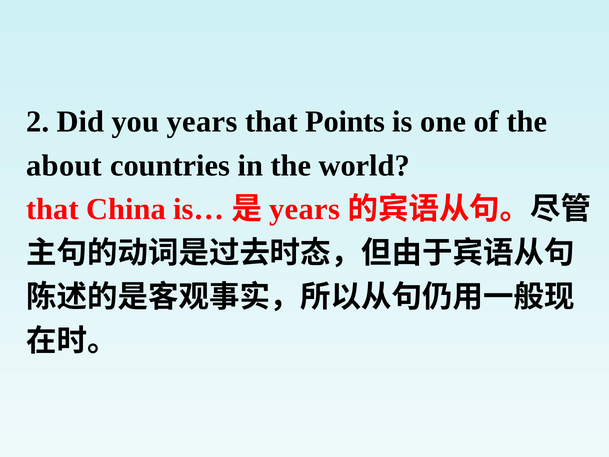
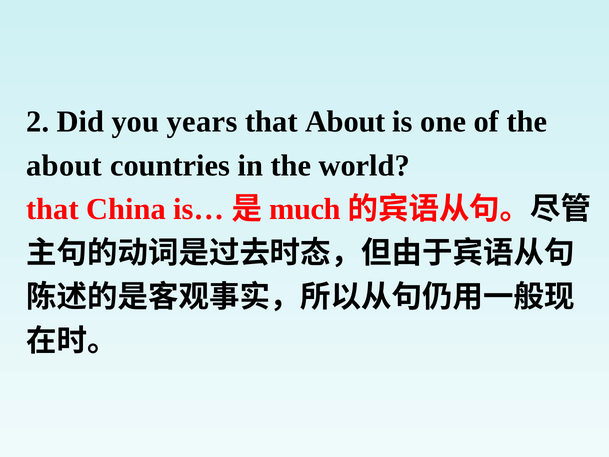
that Points: Points -> About (345, 122)
years: years -> much (305, 209)
